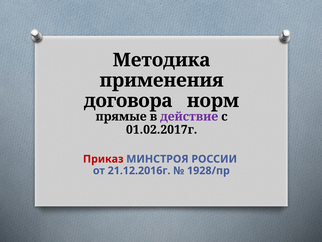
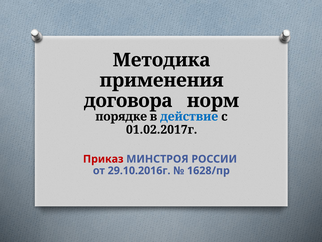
прямые: прямые -> порядке (121, 116)
действие colour: purple -> blue (189, 116)
21.12.2016г: 21.12.2016г -> 29.10.2016г (139, 170)
1928/пр: 1928/пр -> 1628/пр (208, 170)
